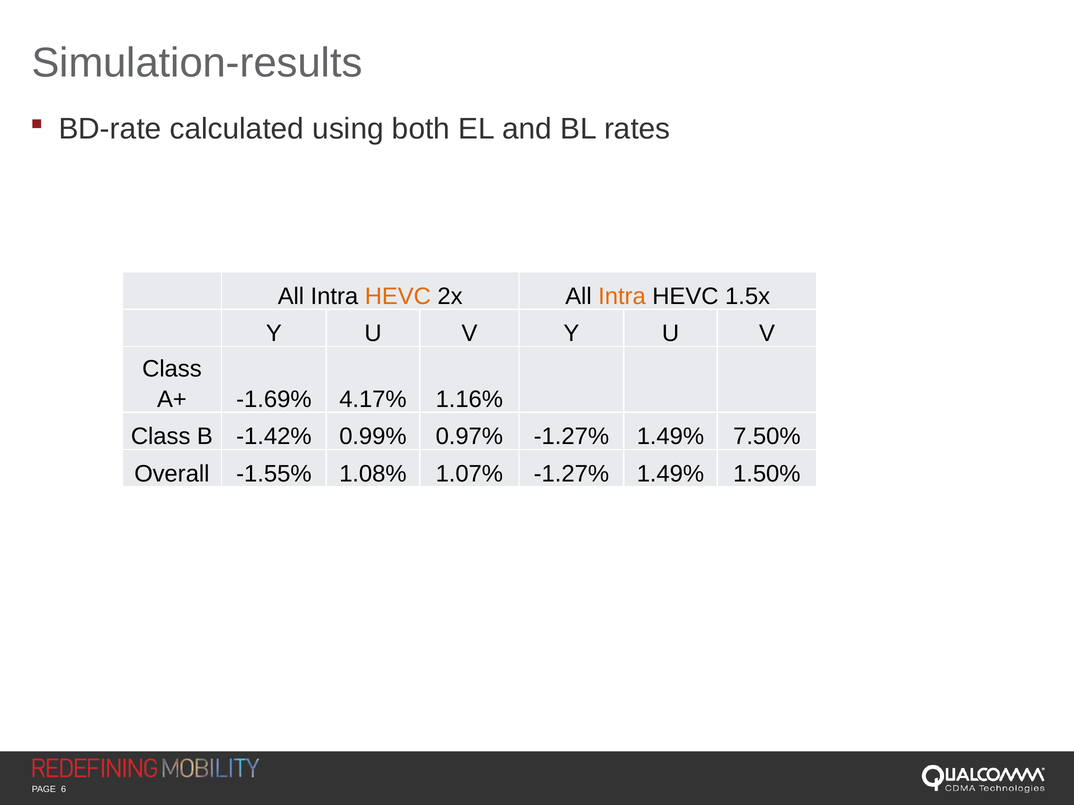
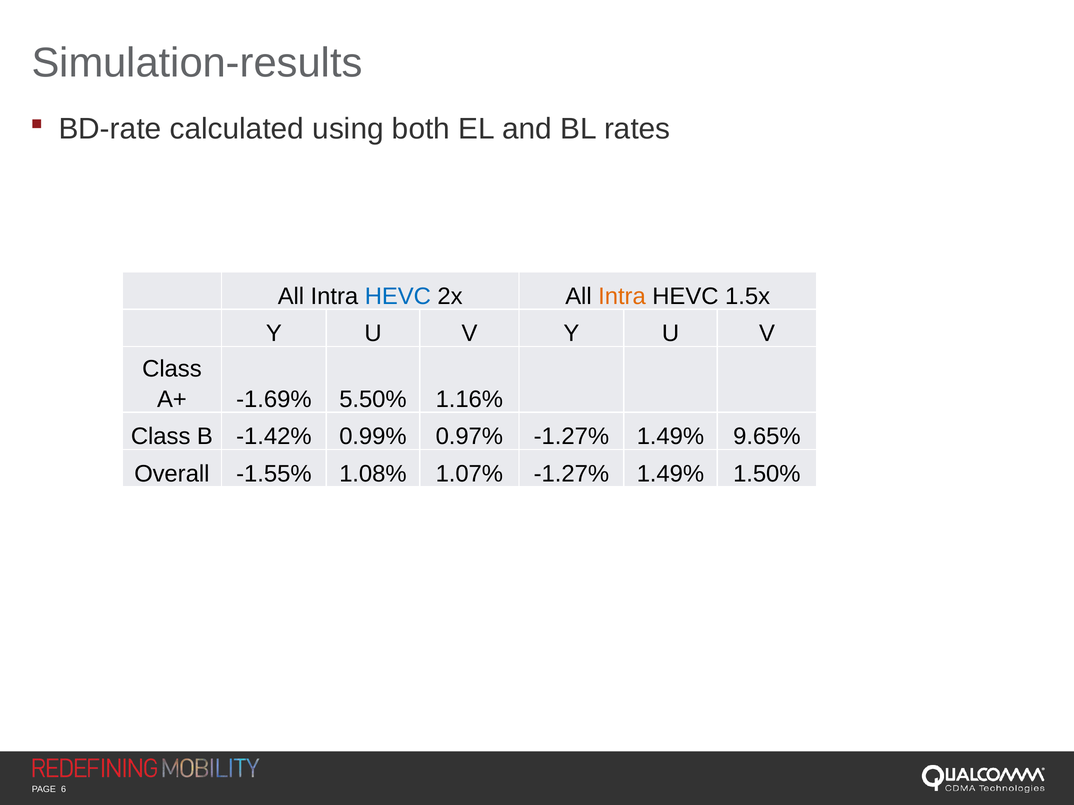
HEVC colour: orange -> blue (398, 296)
4.17%: 4.17% -> 5.50% (373, 400)
7.50%: 7.50% -> 9.65% (767, 437)
